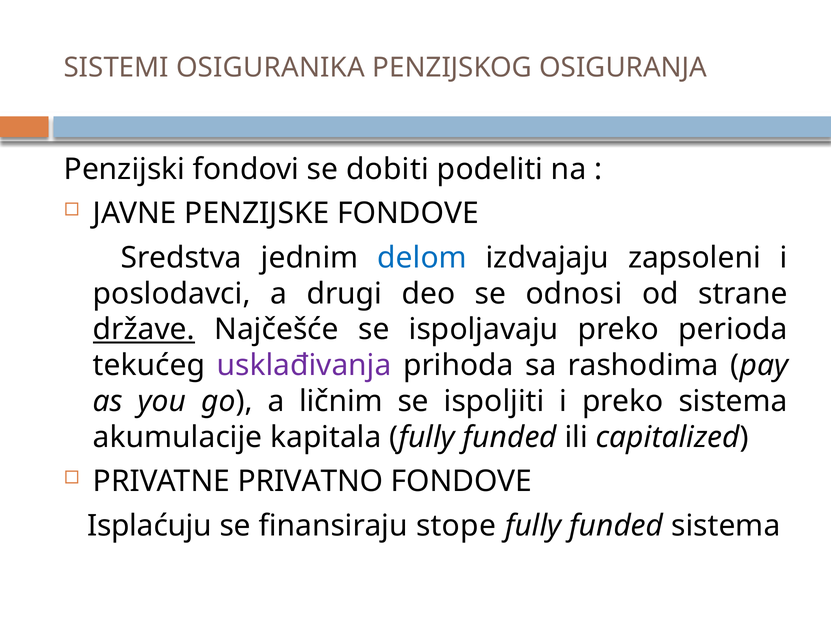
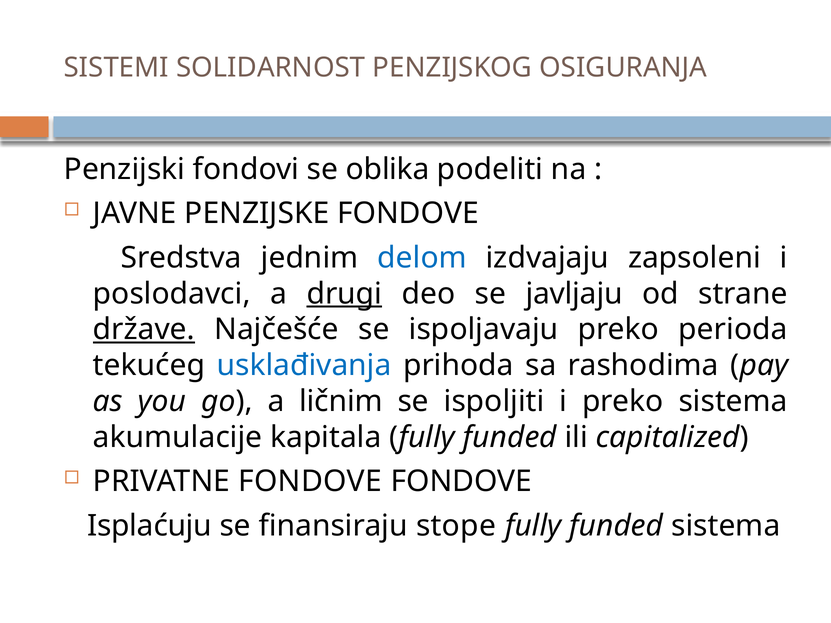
OSIGURANIKA: OSIGURANIKA -> SOLIDARNOST (271, 68)
dobiti: dobiti -> oblika (388, 170)
drugi underline: none -> present (344, 294)
odnosi: odnosi -> javljaju (574, 294)
usklađivanja colour: purple -> blue (304, 366)
PRIVATNE PRIVATNO: PRIVATNO -> FONDOVE (310, 482)
